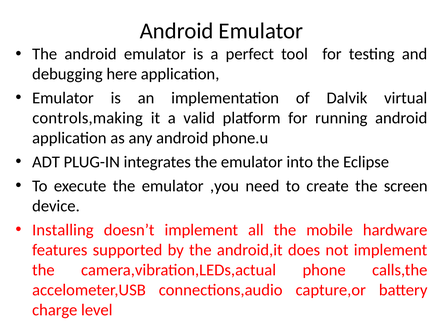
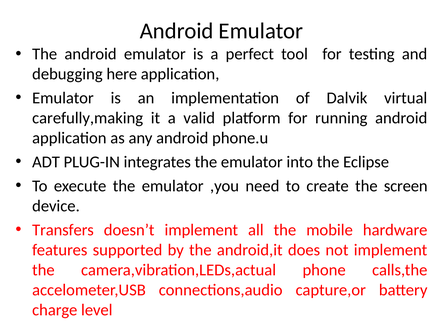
controls,making: controls,making -> carefully,making (88, 118)
Installing: Installing -> Transfers (63, 229)
